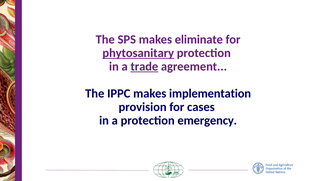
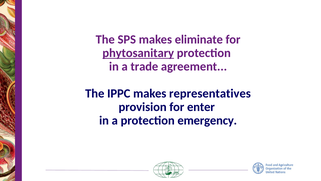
trade underline: present -> none (144, 66)
implementation: implementation -> representatives (210, 93)
cases: cases -> enter (201, 107)
